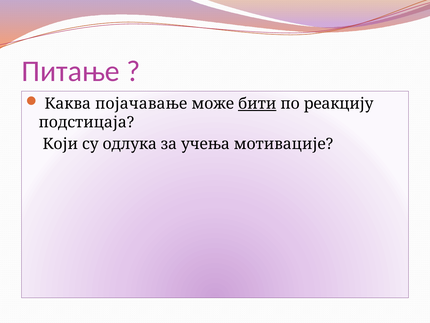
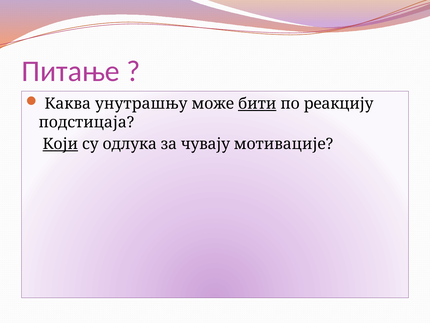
појачавање: појачавање -> унутрашњу (141, 104)
Који underline: none -> present (60, 144)
учења: учења -> чувају (205, 144)
